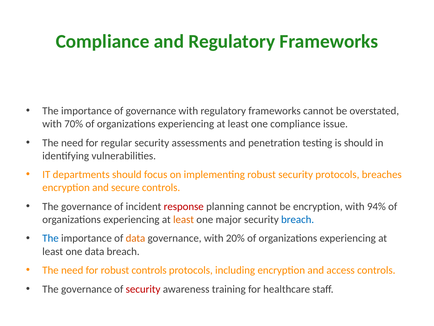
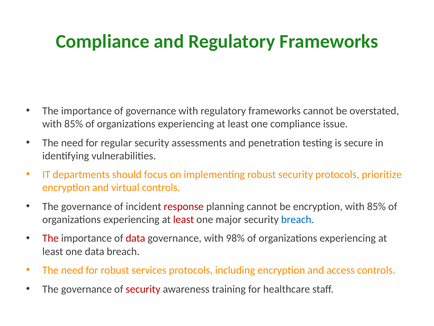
70%: 70% -> 85% (74, 124)
is should: should -> secure (358, 143)
breaches: breaches -> prioritize (382, 174)
secure: secure -> virtual (125, 187)
94%: 94% -> 85% (376, 206)
least colour: orange -> red (184, 219)
The colour: blue -> red (50, 238)
data colour: orange -> red (135, 238)
20%: 20% -> 98% (235, 238)
robust controls: controls -> services (149, 270)
